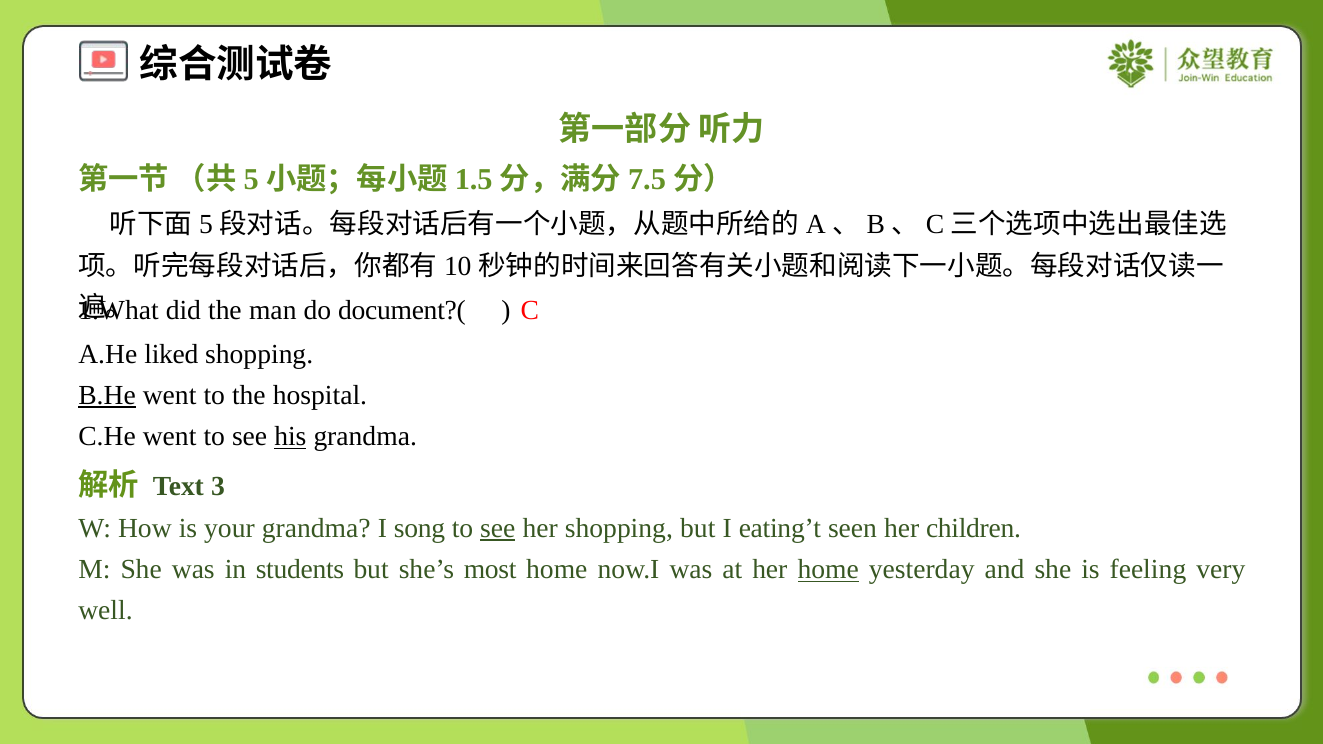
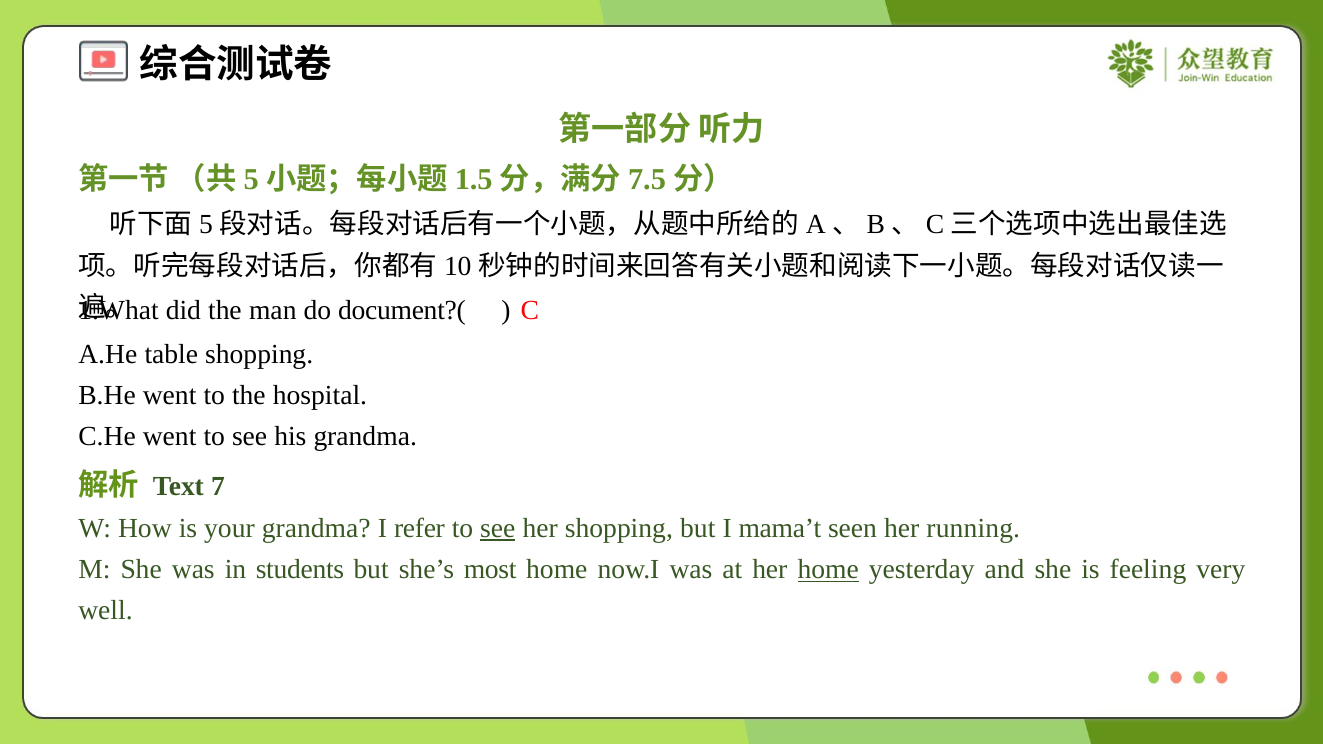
liked: liked -> table (171, 354)
B.He underline: present -> none (107, 395)
his underline: present -> none (290, 437)
3: 3 -> 7 (218, 486)
song: song -> refer (419, 528)
eating’t: eating’t -> mama’t (780, 528)
children: children -> running (973, 528)
